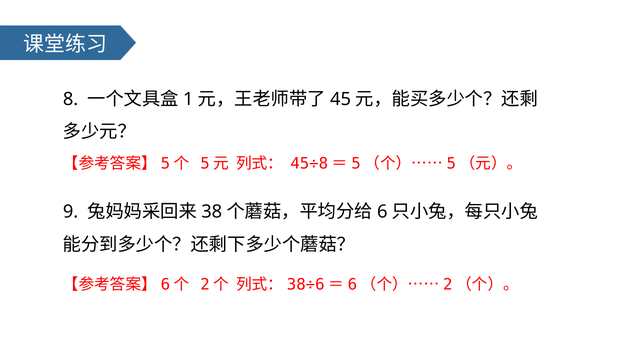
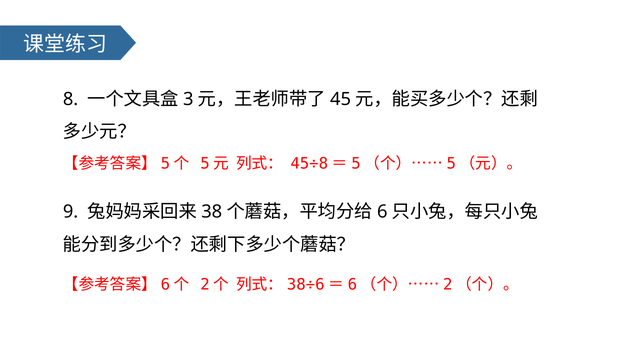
1: 1 -> 3 (188, 99)
